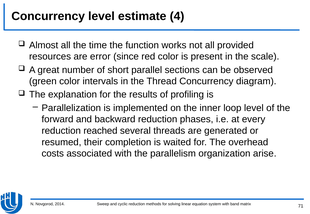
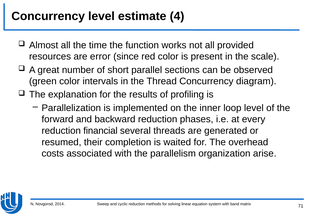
reached: reached -> financial (100, 131)
